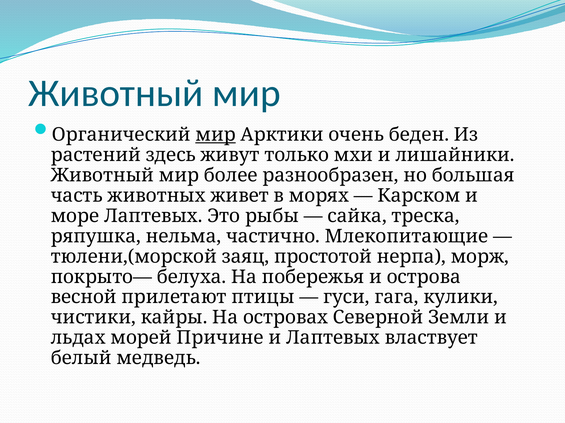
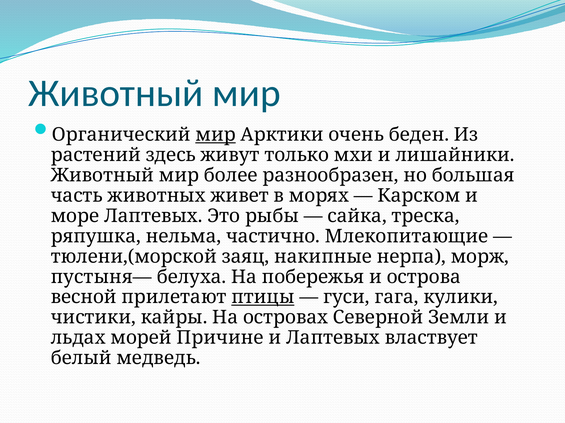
простотой: простотой -> накипные (323, 257)
покрыто—: покрыто— -> пустыня— (101, 277)
птицы underline: none -> present (263, 298)
